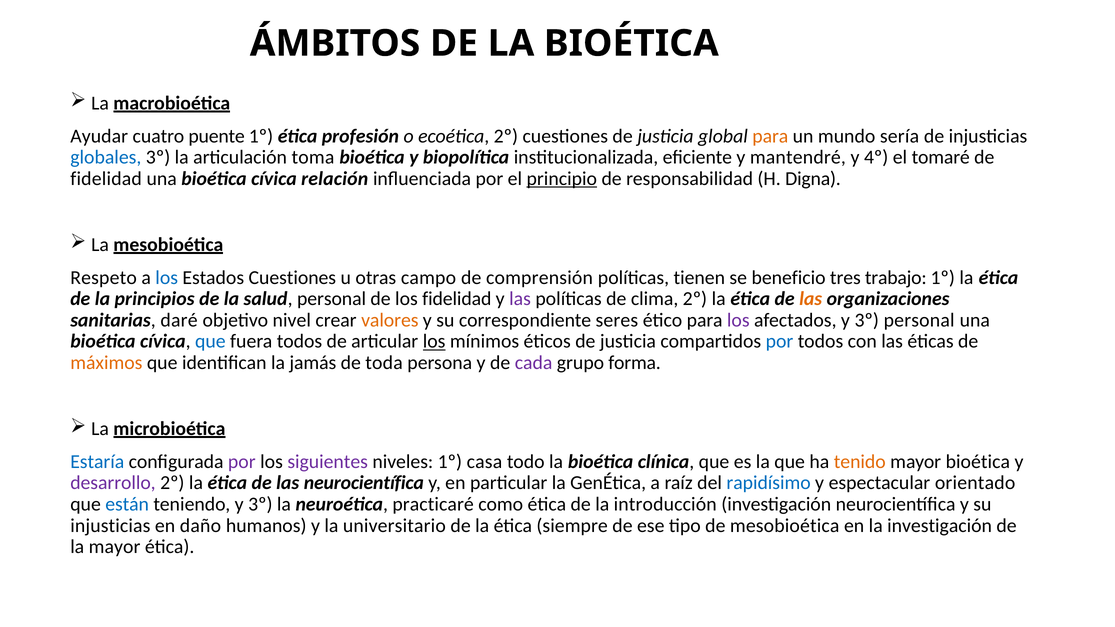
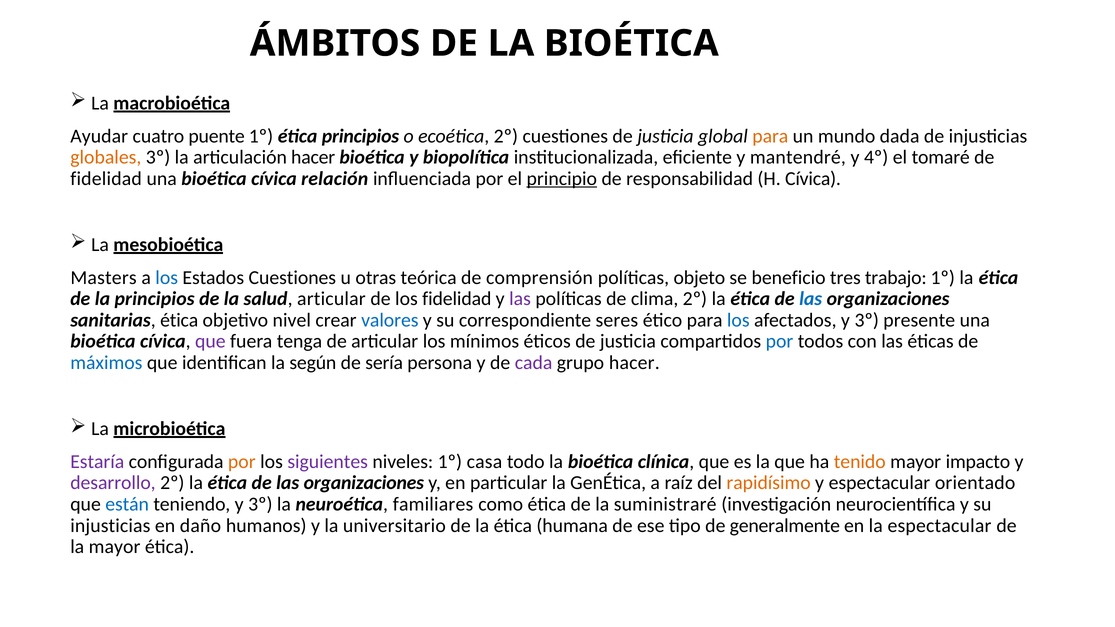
ética profesión: profesión -> principios (360, 136)
sería: sería -> dada (900, 136)
globales colour: blue -> orange (106, 157)
articulación toma: toma -> hacer (313, 157)
H Digna: Digna -> Cívica (813, 179)
Respeto: Respeto -> Masters (104, 278)
campo: campo -> teórica (429, 278)
tienen: tienen -> objeto (699, 278)
salud personal: personal -> articular (331, 299)
las colour: orange -> blue (811, 299)
sanitarias daré: daré -> ética (179, 320)
valores colour: orange -> blue (390, 320)
los colour: purple -> blue (738, 320)
3º personal: personal -> presente (919, 320)
que colour: blue -> purple (210, 342)
fuera todos: todos -> tenga (299, 342)
los underline: present -> none (434, 342)
máximos colour: orange -> blue (106, 363)
jamás: jamás -> según (313, 363)
toda: toda -> sería (384, 363)
grupo forma: forma -> hacer (634, 363)
Estaría colour: blue -> purple (97, 462)
por colour: purple -> orange (242, 462)
mayor bioética: bioética -> impacto (978, 462)
neurocientífica: neurocientífica -> organizaciones (364, 483)
rapidísimo colour: blue -> orange (769, 483)
practicaré: practicaré -> familiares (433, 504)
introducción: introducción -> suministraré (665, 504)
siempre: siempre -> humana (572, 526)
de mesobioética: mesobioética -> generalmente (785, 526)
la investigación: investigación -> espectacular (939, 526)
